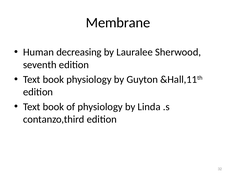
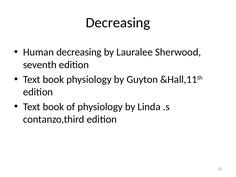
Membrane: Membrane -> Decreasing (118, 23)
